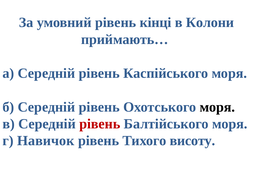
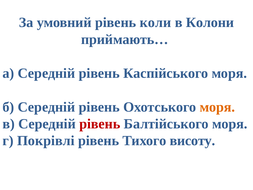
кінці: кінці -> коли (155, 23)
моря colour: black -> orange (217, 107)
Навичок: Навичок -> Покрівлі (46, 141)
